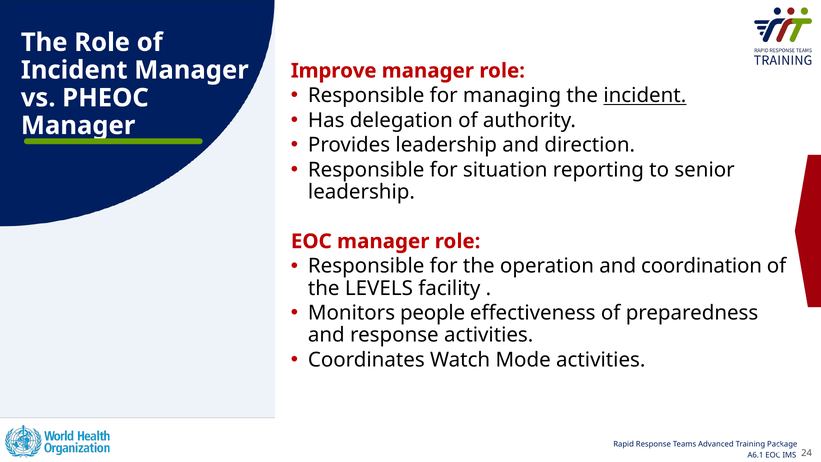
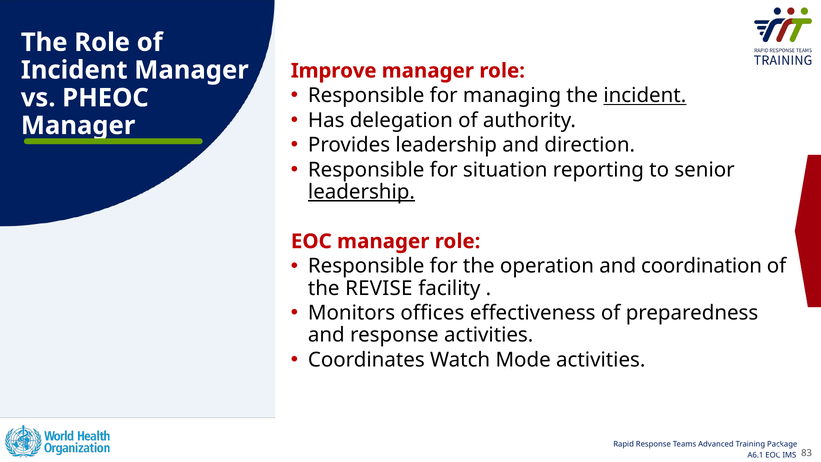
leadership underline: none -> present (361, 192)
LEVELS: LEVELS -> REVISE (379, 288)
people: people -> offices (432, 313)
24: 24 -> 83 (807, 453)
